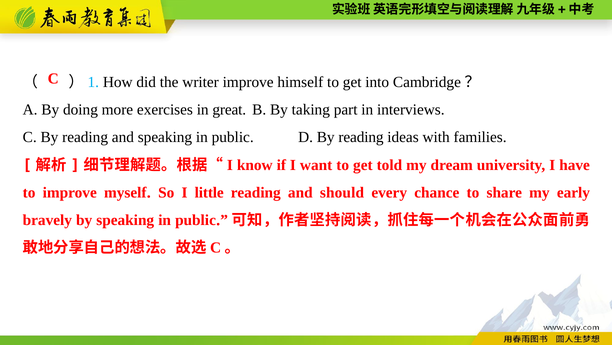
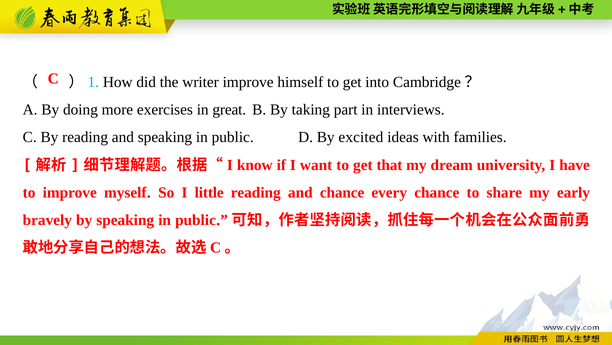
D By reading: reading -> excited (361, 137)
told: told -> that (389, 165)
and should: should -> chance (342, 192)
